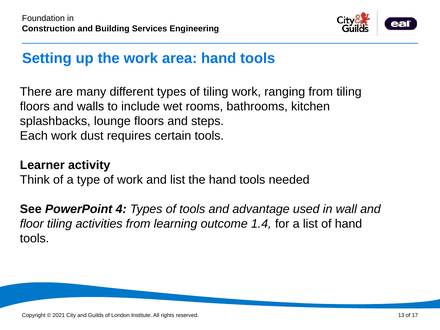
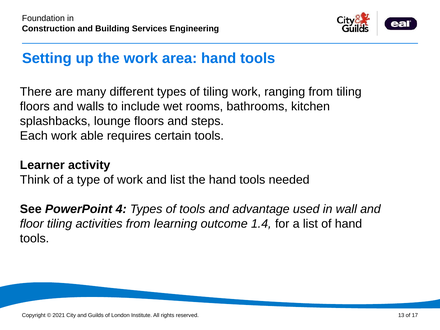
dust: dust -> able (92, 136)
